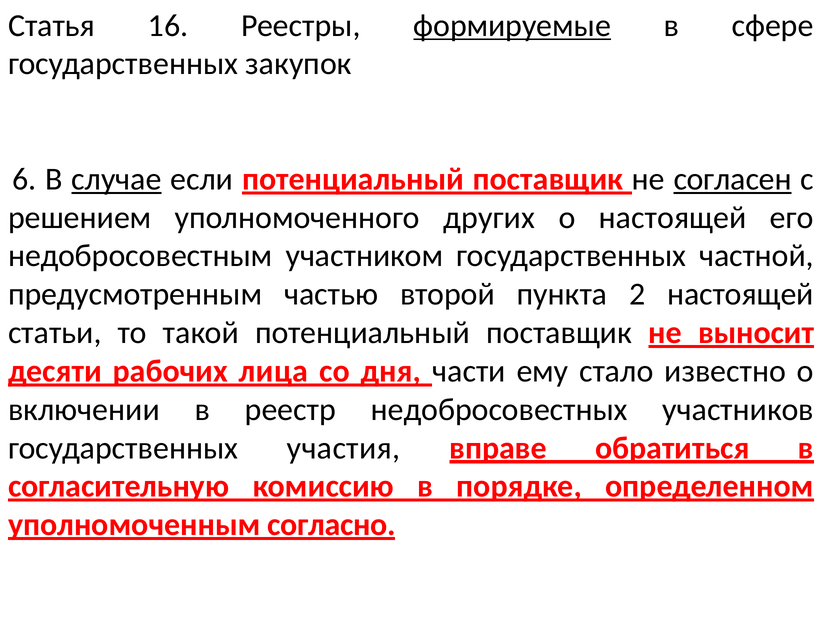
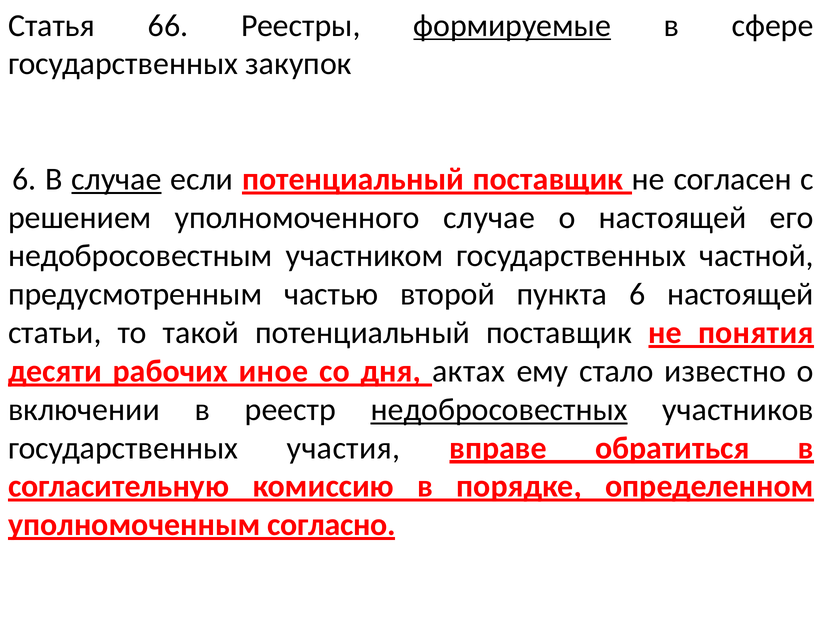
16: 16 -> 66 (168, 25)
согласен underline: present -> none (733, 179)
уполномоченного других: других -> случае (489, 217)
пункта 2: 2 -> 6 (637, 294)
выносит: выносит -> понятия (756, 332)
лица: лица -> иное (273, 371)
части: части -> актах (469, 371)
недобросовестных underline: none -> present (499, 409)
